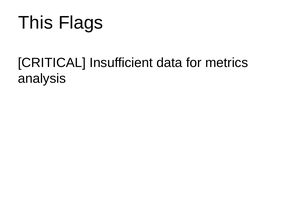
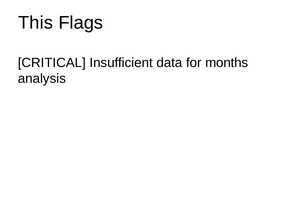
metrics: metrics -> months (227, 63)
